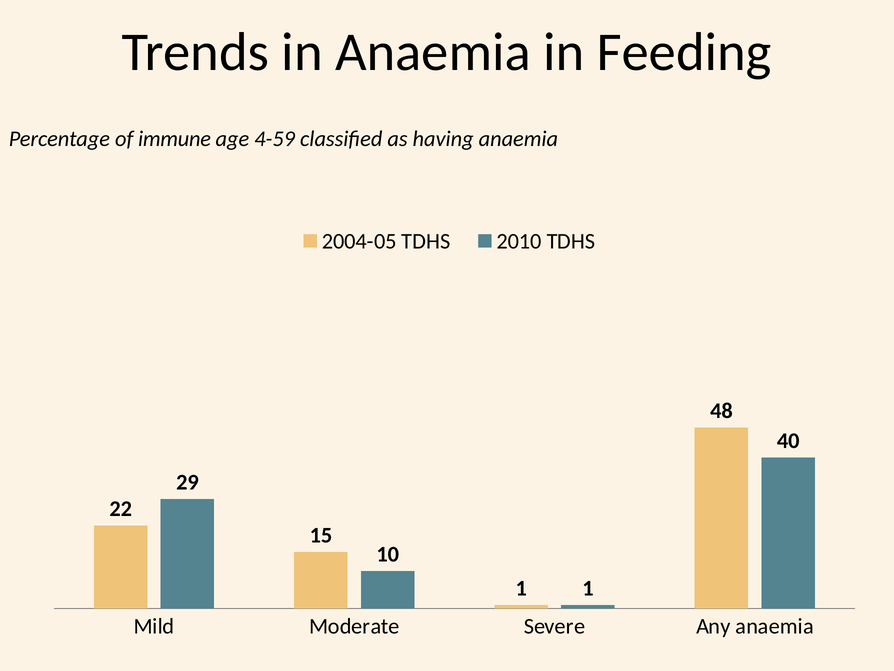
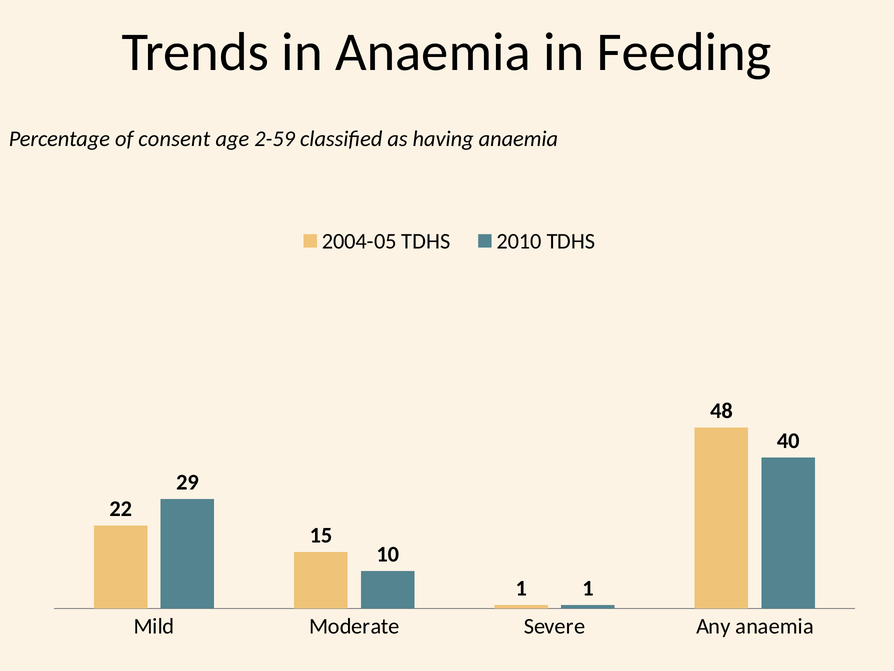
immune: immune -> consent (174, 139)
4-59: 4-59 -> 2-59 (275, 139)
